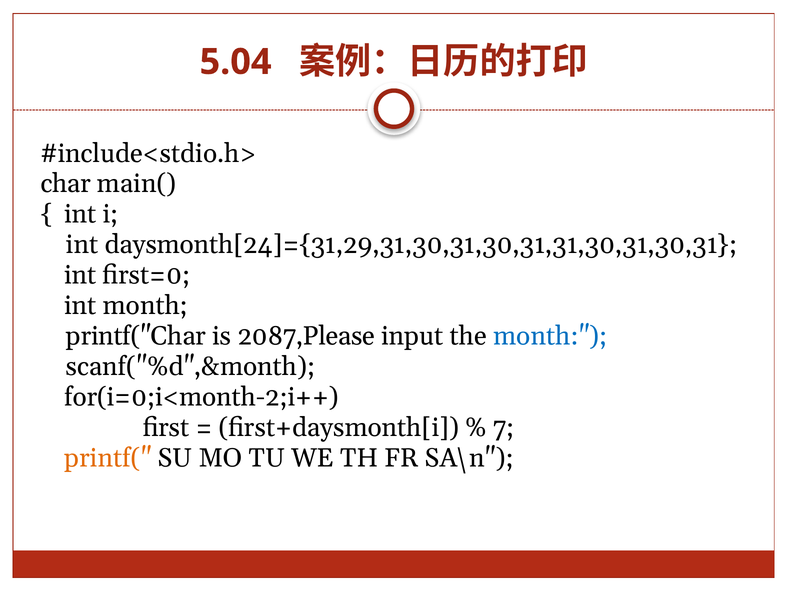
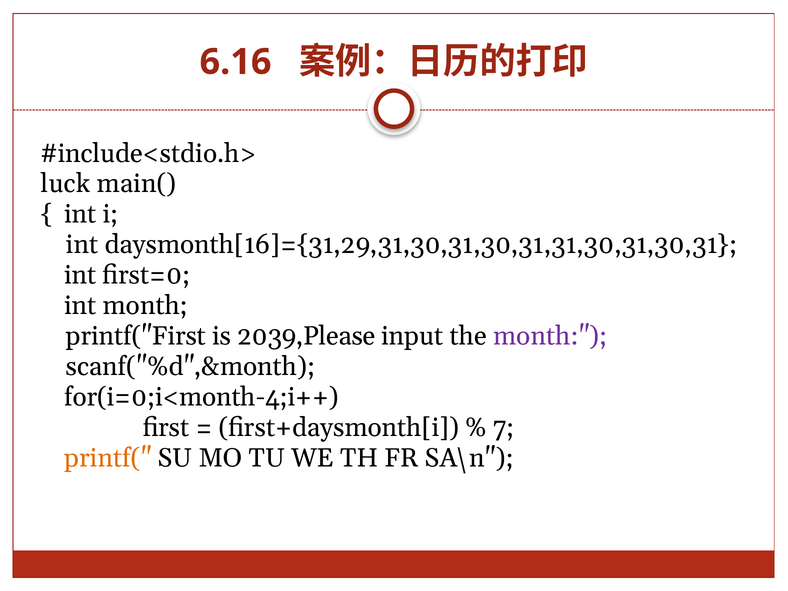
5.04: 5.04 -> 6.16 (236, 62)
char: char -> luck (66, 184)
daysmonth[24]={31,29,31,30,31,30,31,31,30,31,30,31: daysmonth[24]={31,29,31,30,31,30,31,31,30,31,30,31 -> daysmonth[16]={31,29,31,30,31,30,31,31,30,31,30,31 (421, 245)
printf("Char: printf("Char -> printf("First (136, 336)
2087,Please: 2087,Please -> 2039,Please (306, 336)
month colour: blue -> purple (550, 336)
for(i=0;i<month-2;i++: for(i=0;i<month-2;i++ -> for(i=0;i<month-4;i++ (201, 397)
